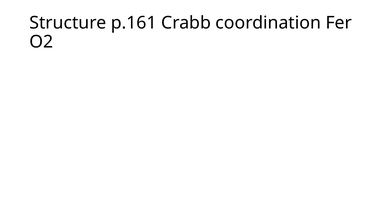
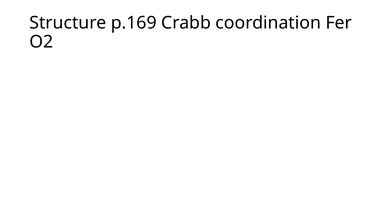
p.161: p.161 -> p.169 (134, 23)
